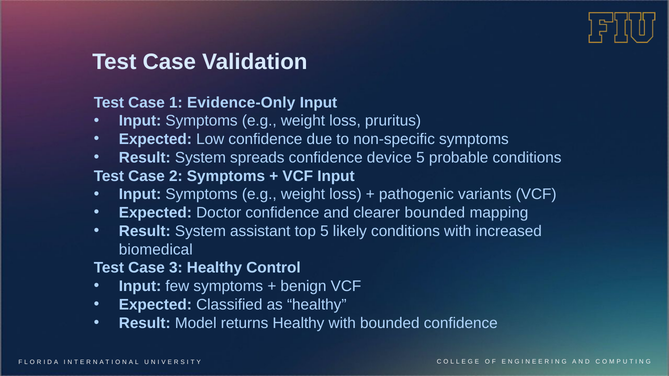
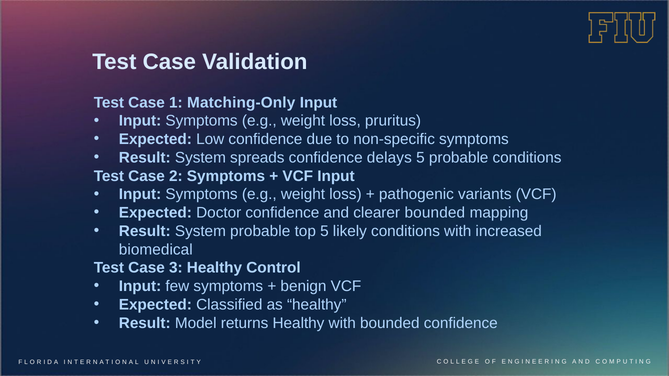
Evidence-Only: Evidence-Only -> Matching-Only (241, 103)
device: device -> delays (389, 158)
System assistant: assistant -> probable (260, 231)
